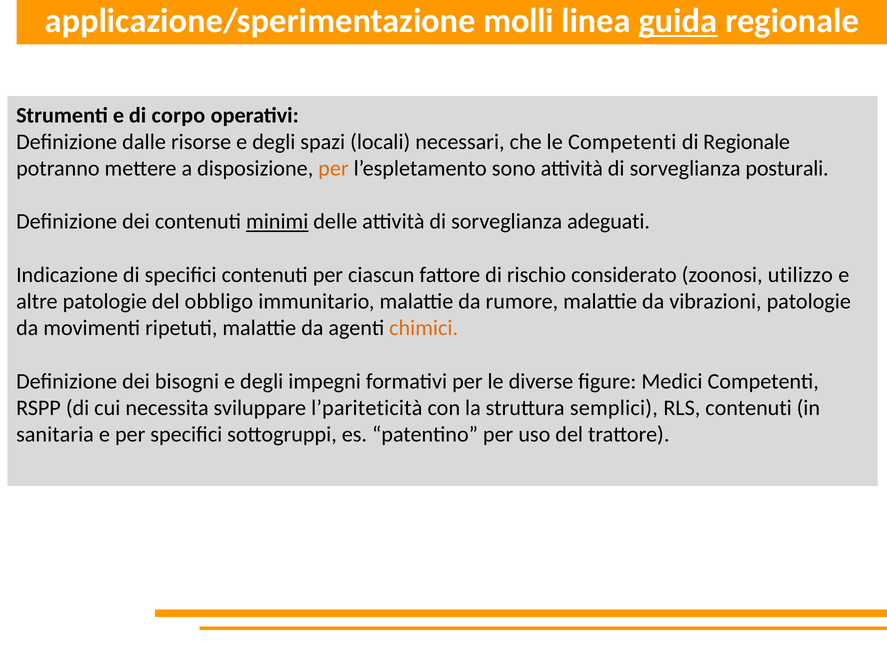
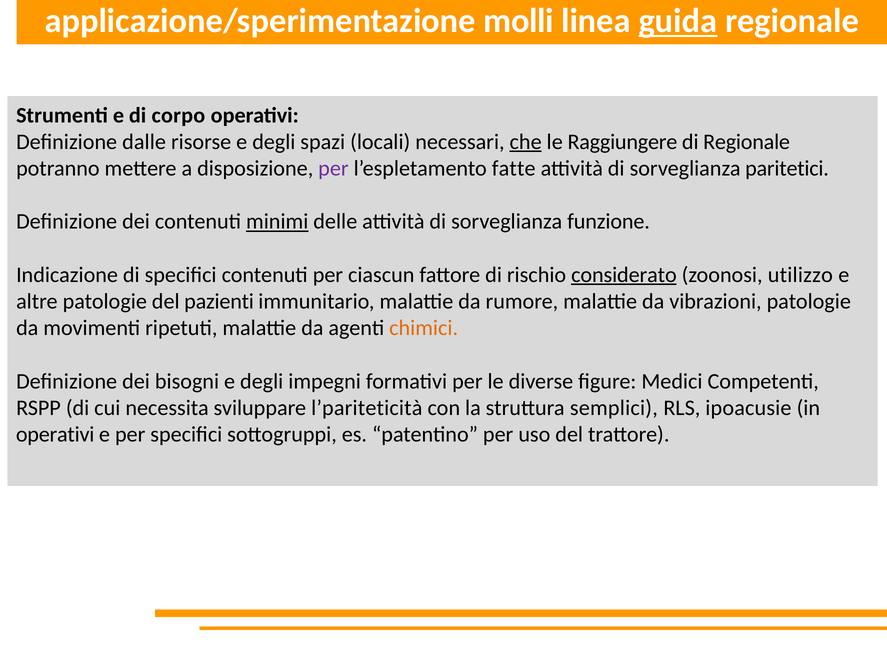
che underline: none -> present (526, 142)
le Competenti: Competenti -> Raggiungere (622, 142)
per colour: orange -> purple (333, 169)
sono: sono -> fatte (514, 169)
posturali: posturali -> paritetici (787, 169)
adeguati: adeguati -> funzione (609, 222)
considerato underline: none -> present (624, 275)
obbligo: obbligo -> pazienti (219, 302)
RLS contenuti: contenuti -> ipoacusie (748, 408)
sanitaria: sanitaria -> operativi (55, 435)
